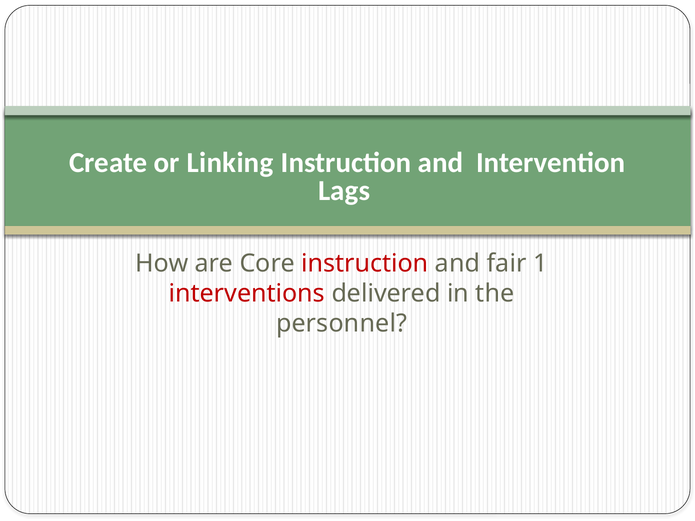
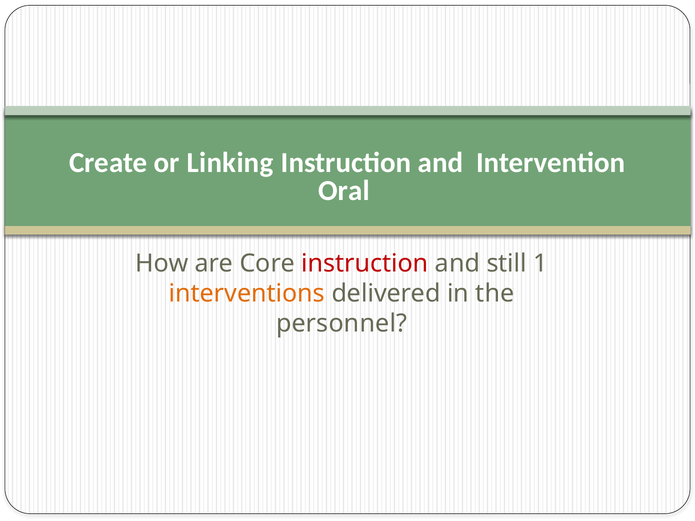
Lags: Lags -> Oral (344, 191)
fair: fair -> still (507, 263)
interventions colour: red -> orange (247, 294)
